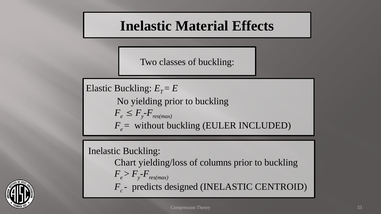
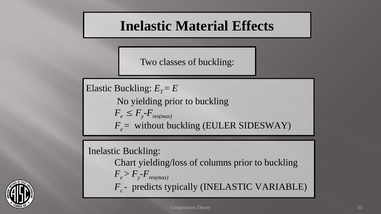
INCLUDED: INCLUDED -> SIDESWAY (265, 126)
designed: designed -> typically (181, 187)
CENTROID: CENTROID -> VARIABLE (281, 187)
